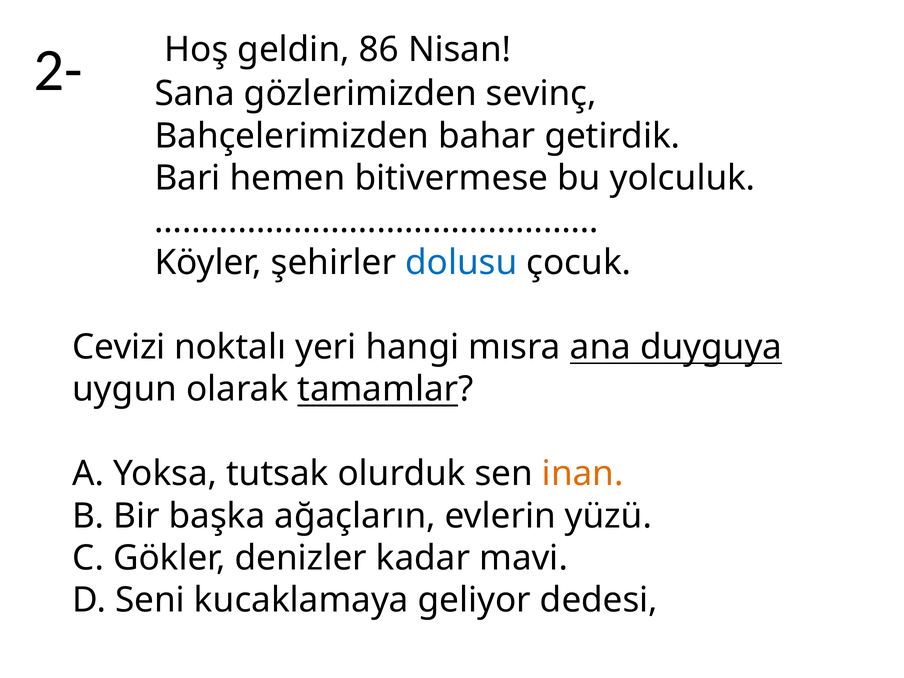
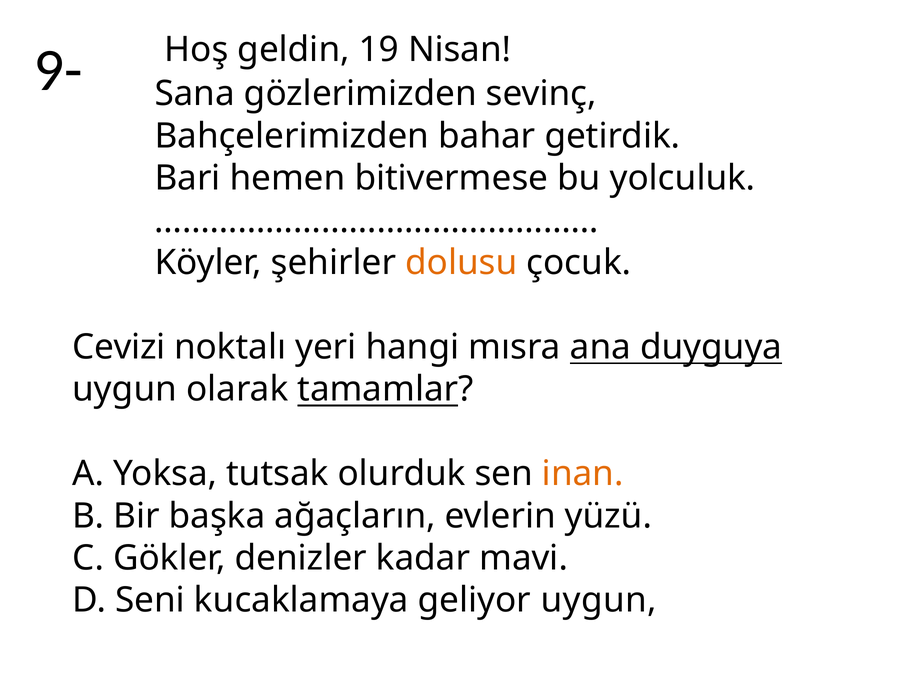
2-: 2- -> 9- (58, 71)
86: 86 -> 19 (379, 50)
dolusu colour: blue -> orange (461, 263)
geliyor dedesi: dedesi -> uygun (599, 600)
